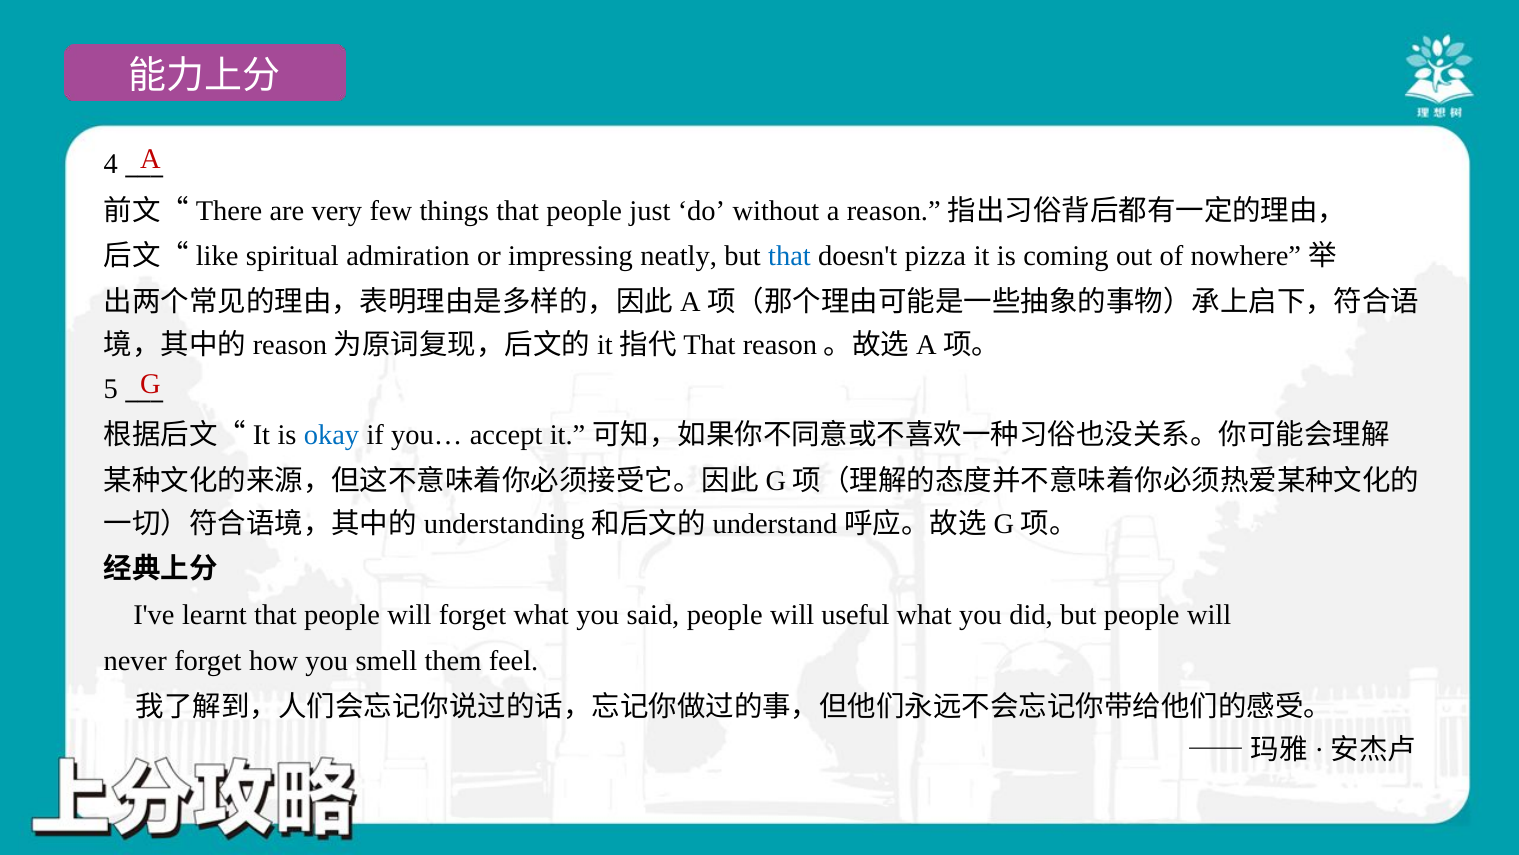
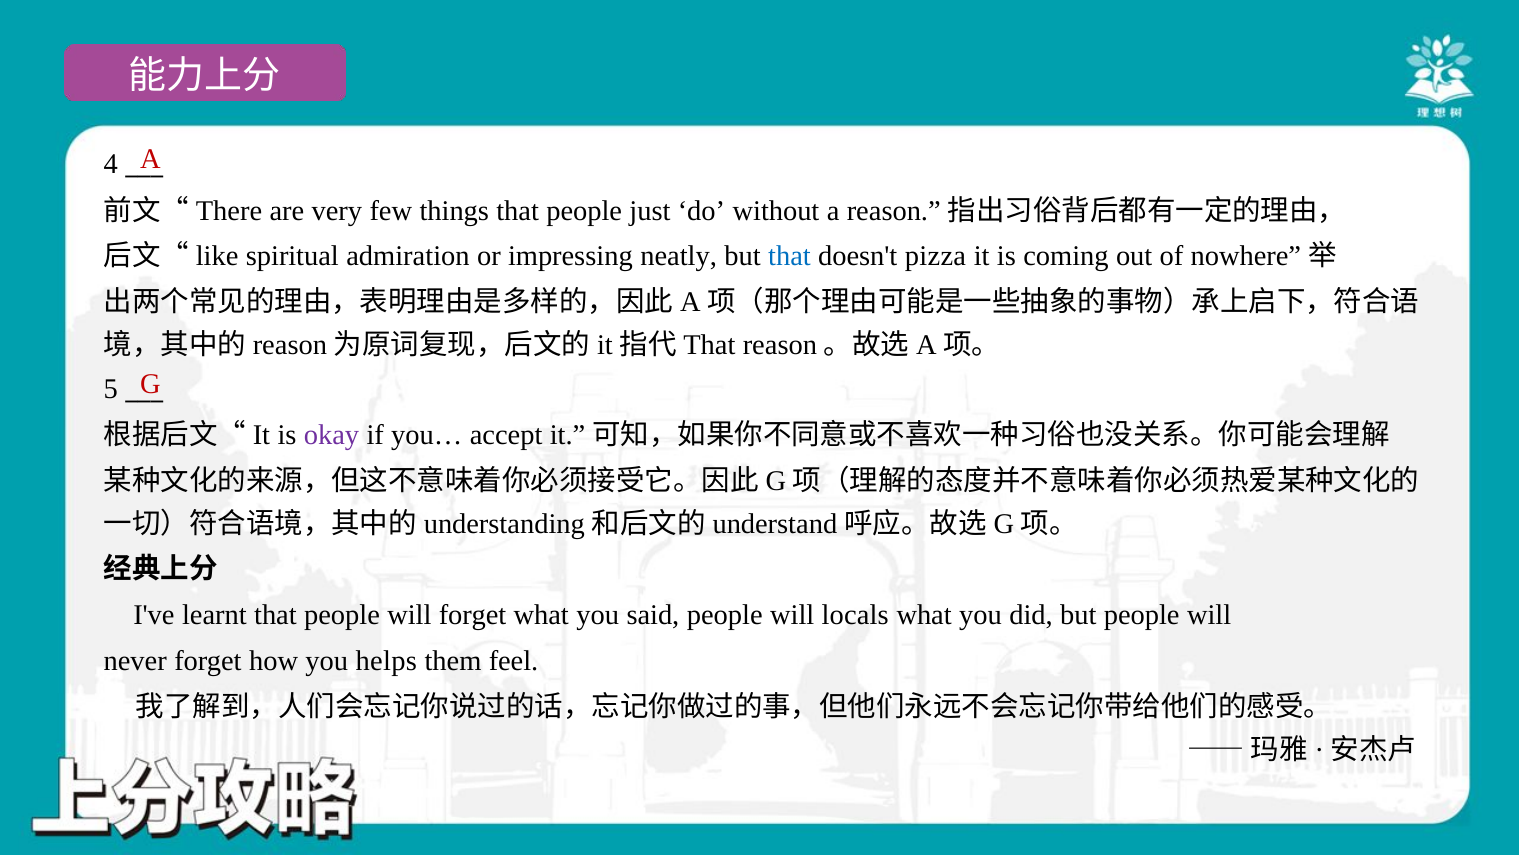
okay colour: blue -> purple (332, 435)
useful: useful -> locals (855, 615)
smell: smell -> helps (386, 661)
